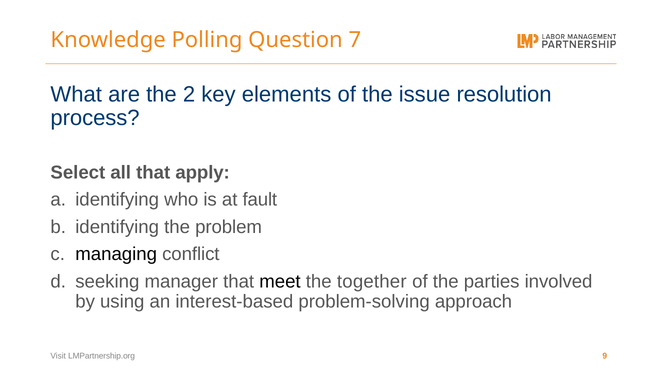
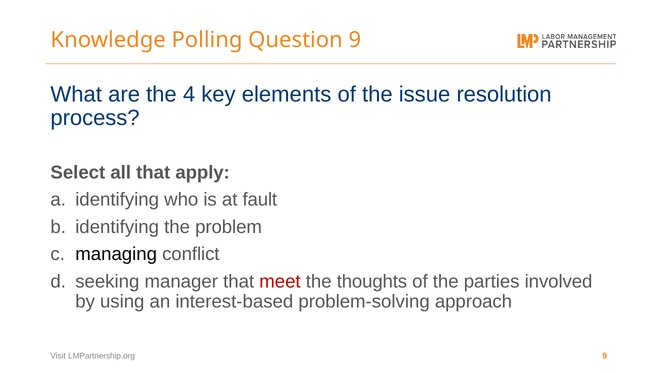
Question 7: 7 -> 9 (355, 40)
2: 2 -> 4 (189, 94)
meet colour: black -> red (280, 281)
together: together -> thoughts (372, 281)
